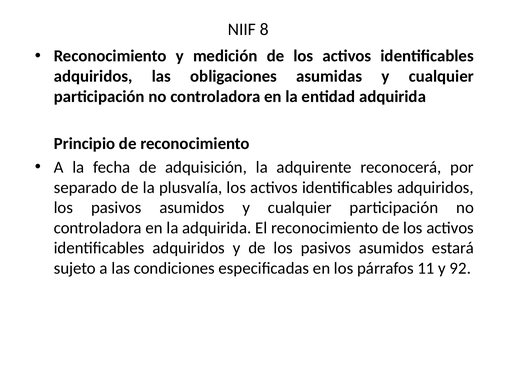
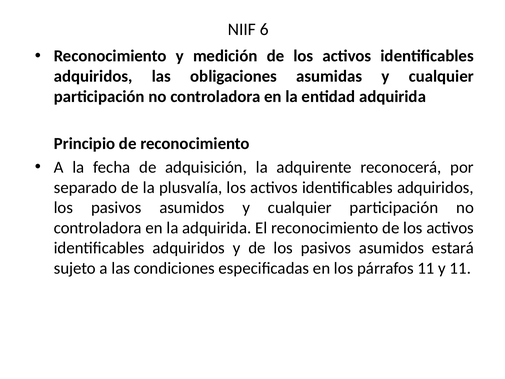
8: 8 -> 6 (264, 29)
y 92: 92 -> 11 (460, 268)
